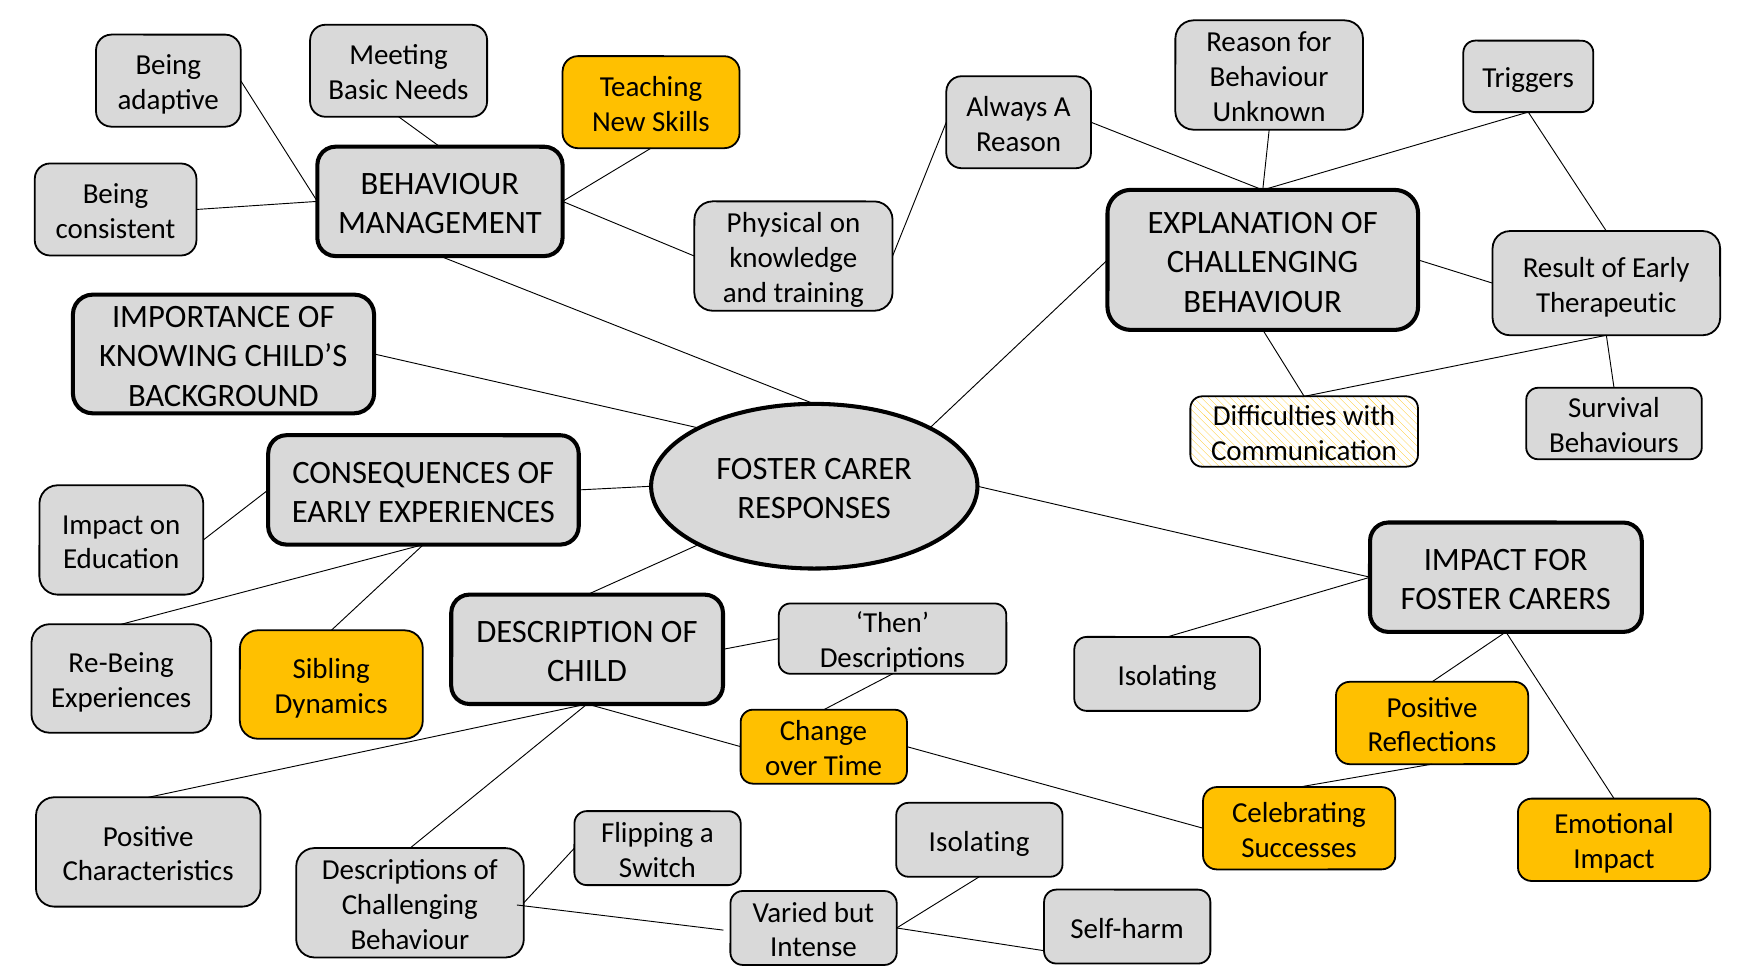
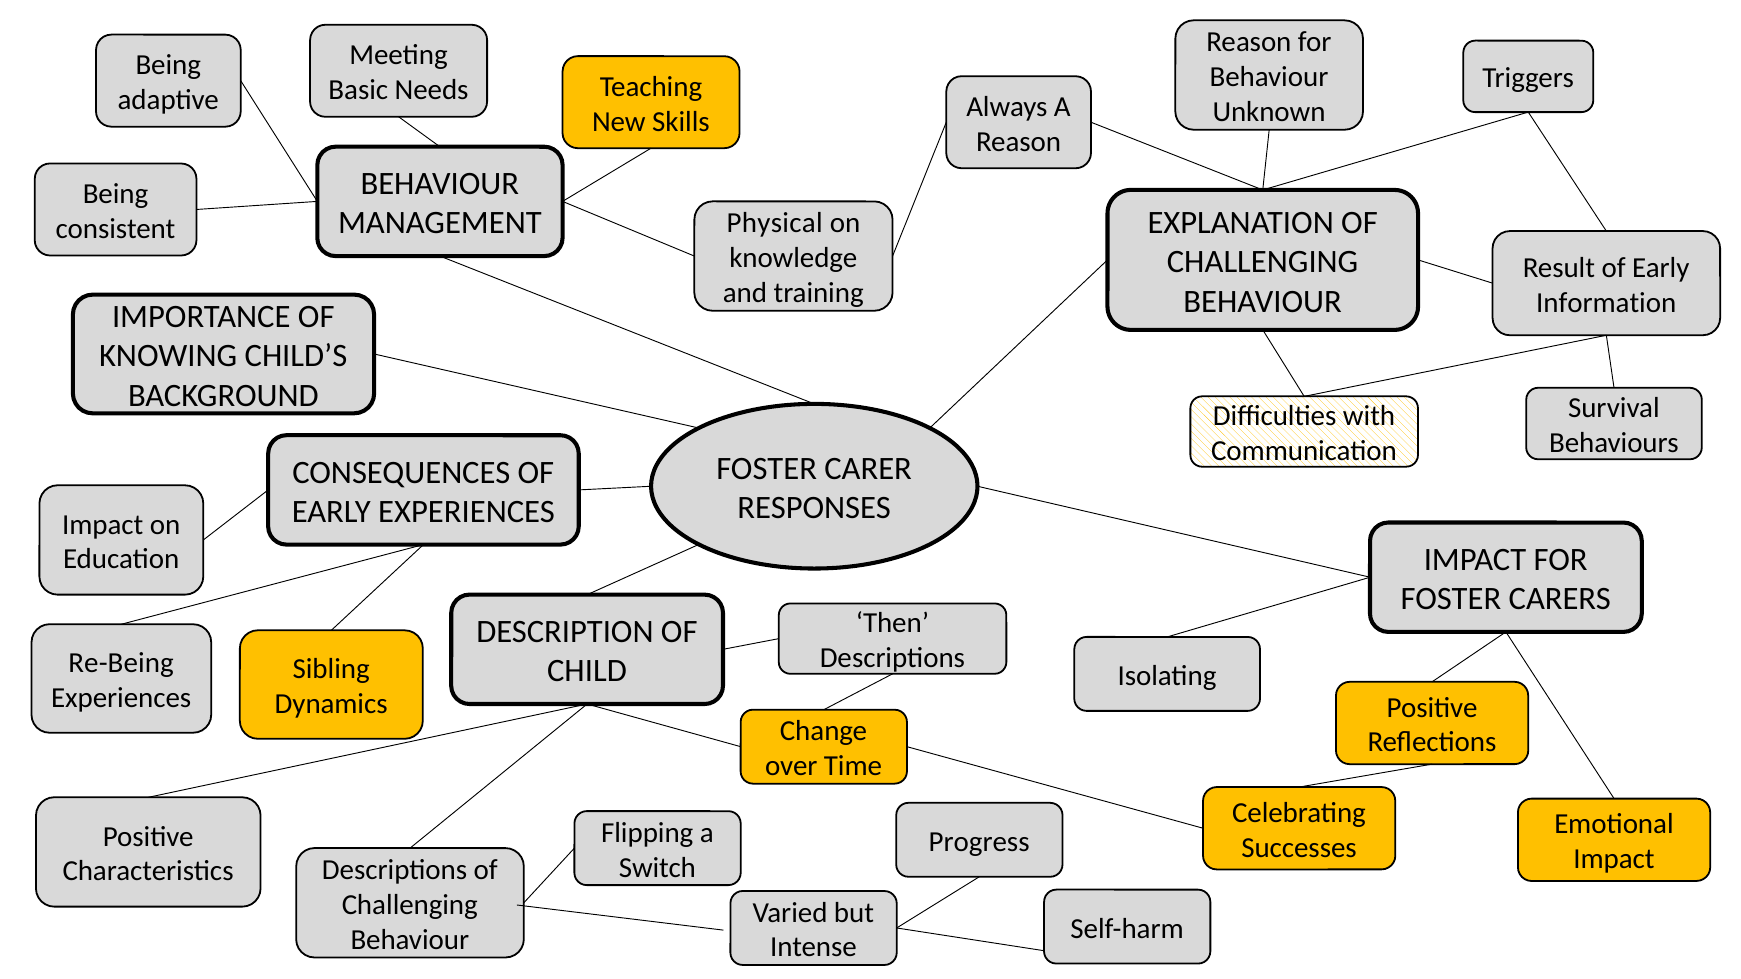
Therapeutic: Therapeutic -> Information (1606, 303)
Isolating: Isolating -> Progress (979, 842)
